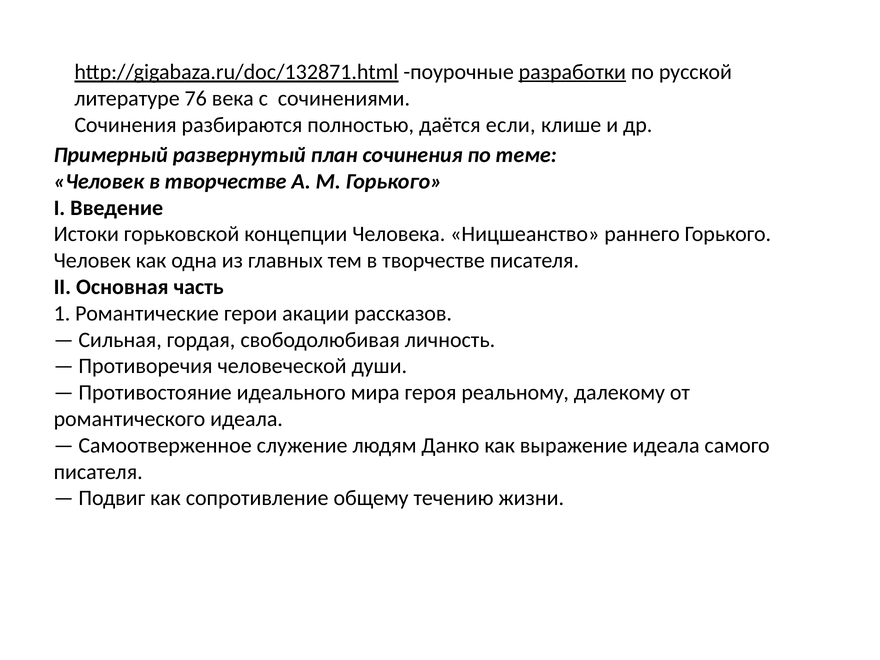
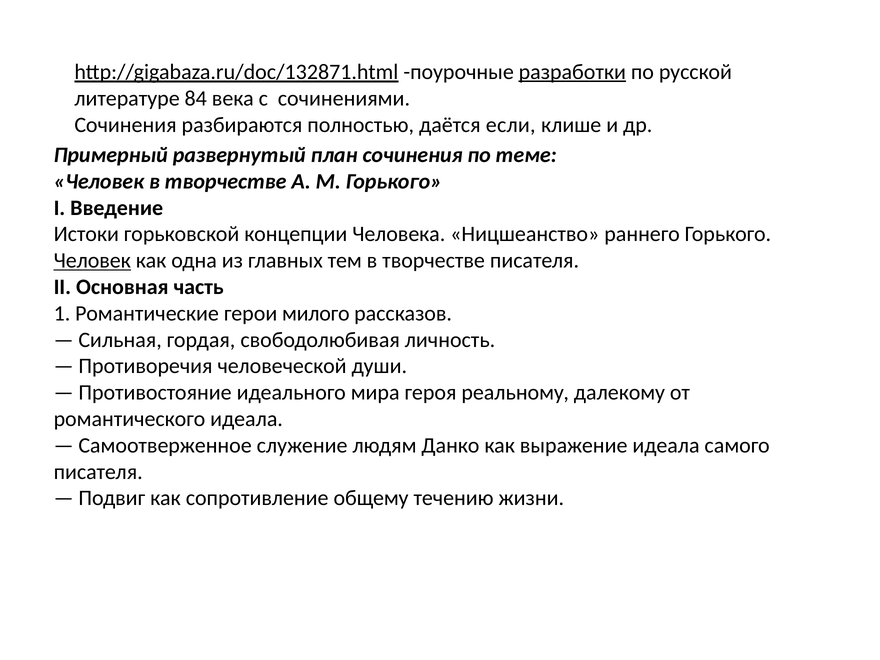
76: 76 -> 84 (196, 99)
Человек underline: none -> present (92, 261)
акации: акации -> милого (316, 313)
